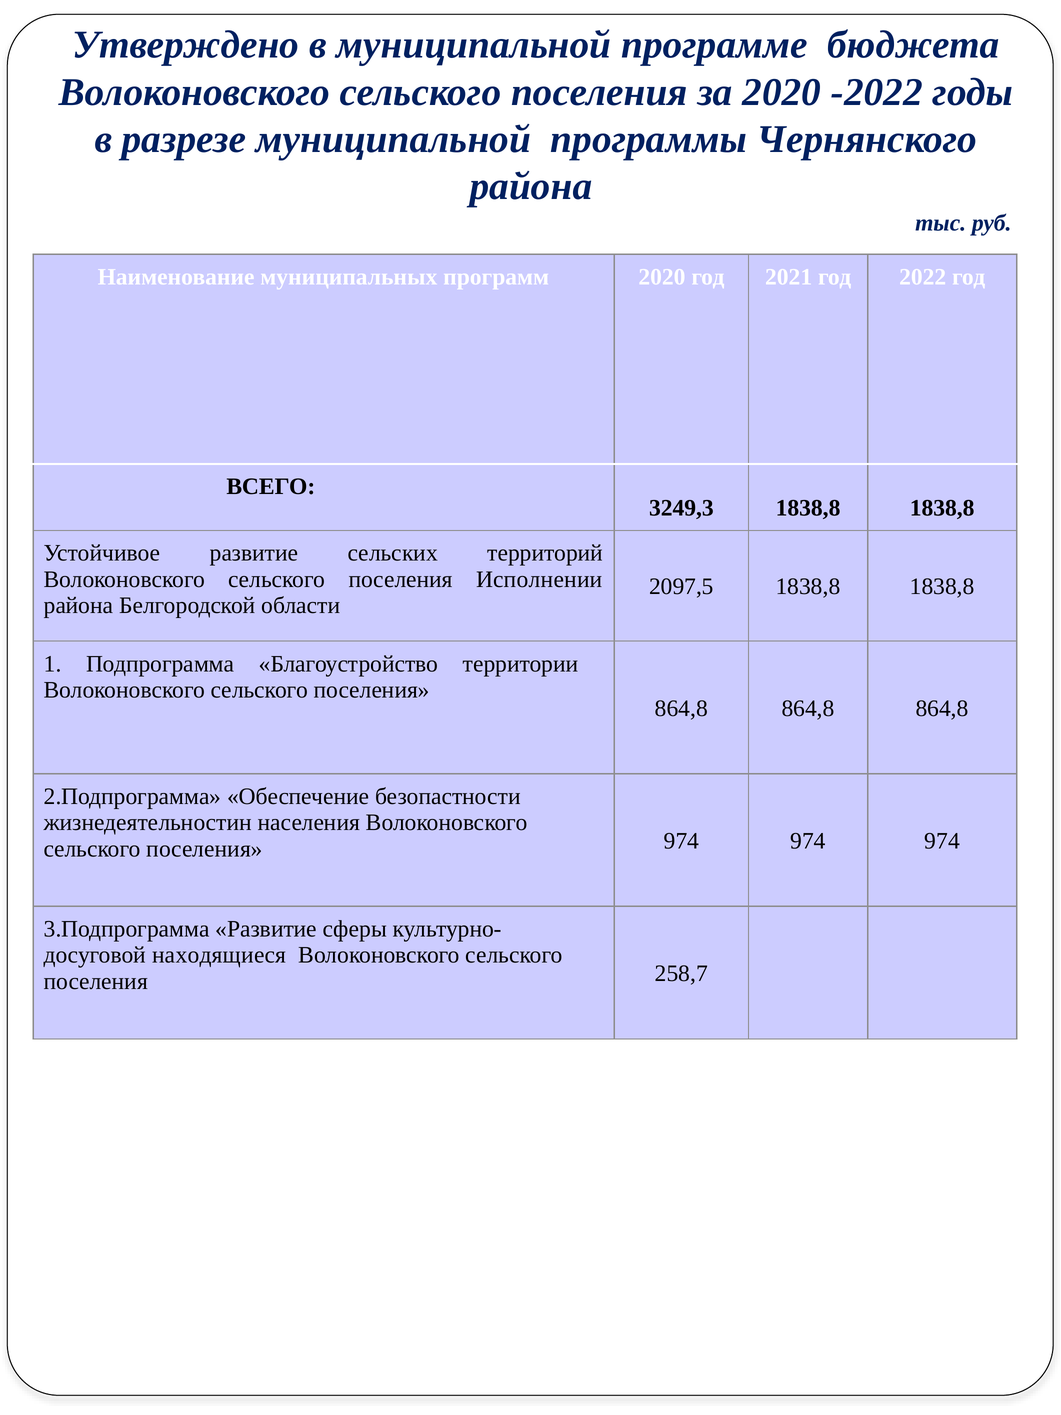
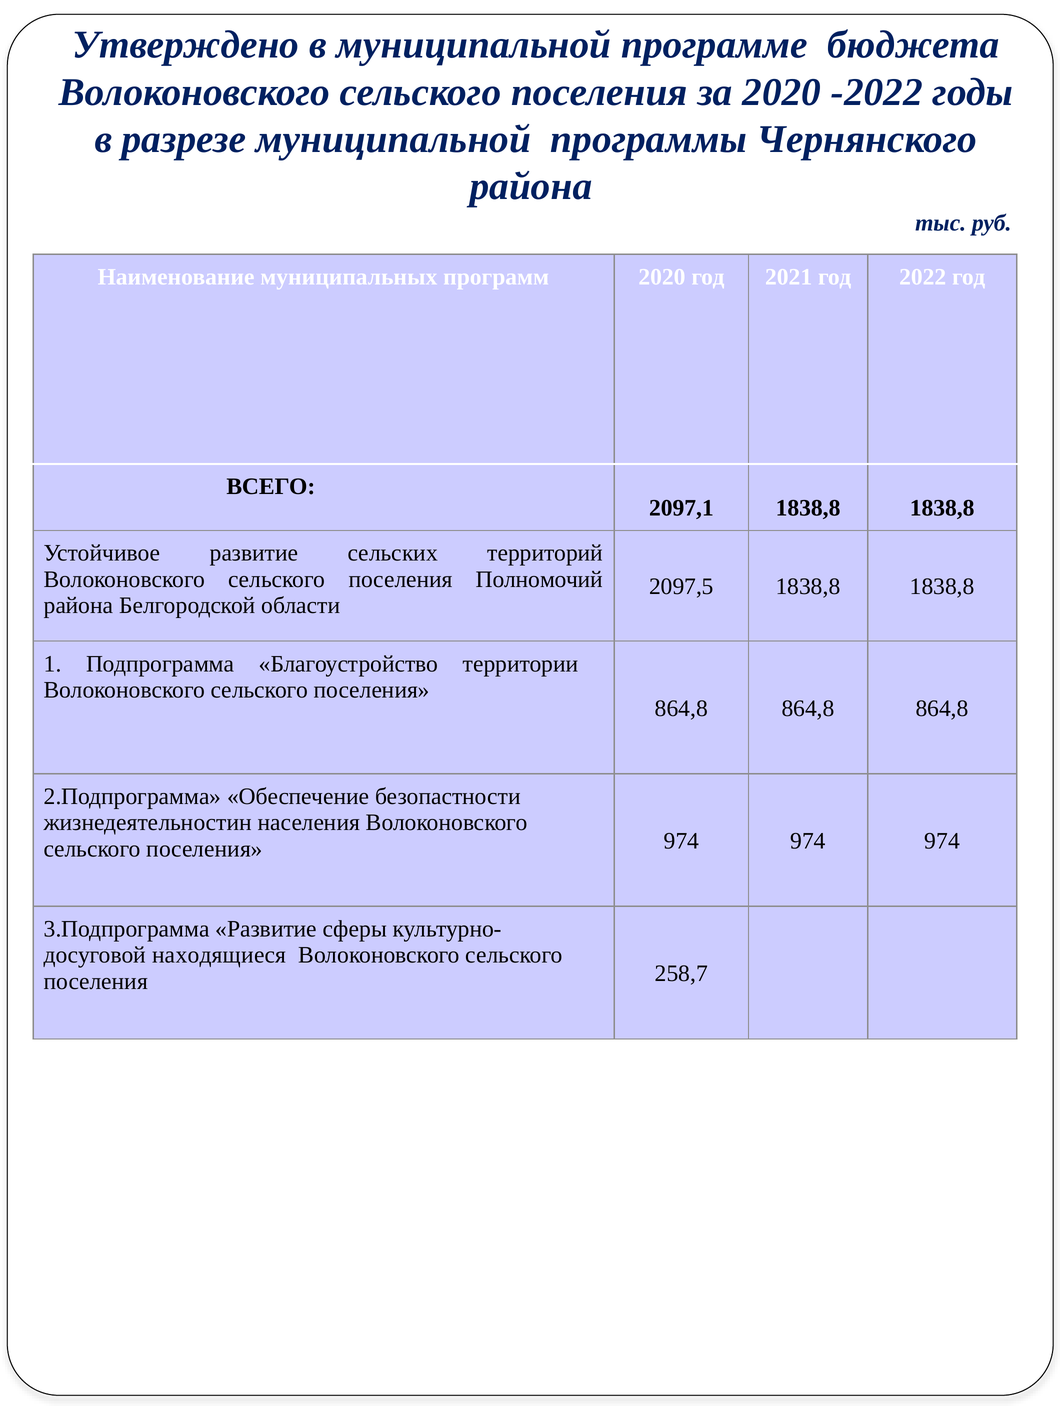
3249,3: 3249,3 -> 2097,1 (681, 508)
Исполнении: Исполнении -> Полномочий (540, 579)
